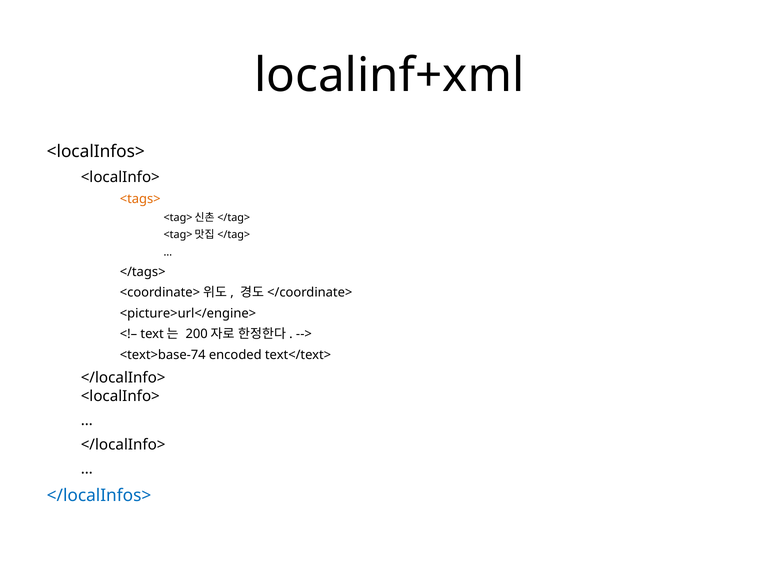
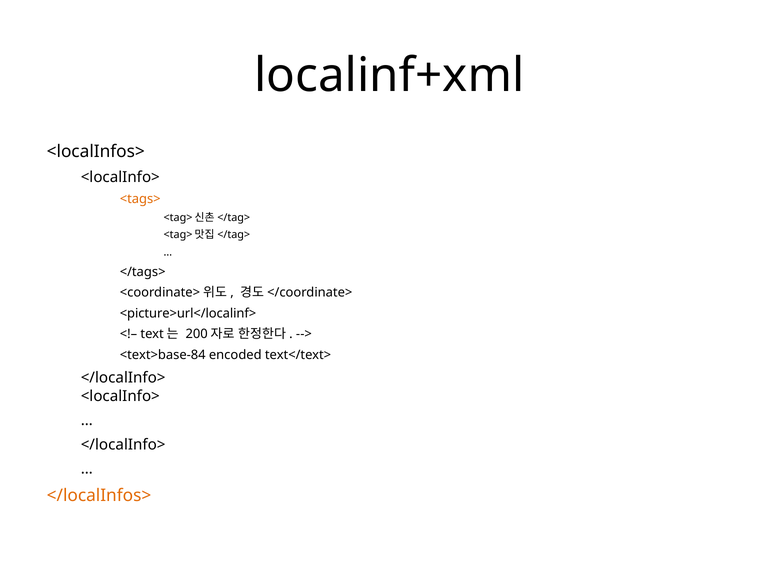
<picture>url</engine>: <picture>url</engine> -> <picture>url</localinf> (188, 313)
<text>base-74: <text>base-74 -> <text>base-84 (163, 355)
</localInfos> colour: blue -> orange (99, 496)
